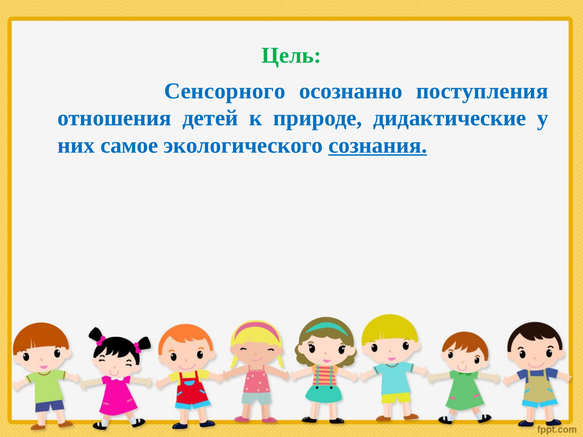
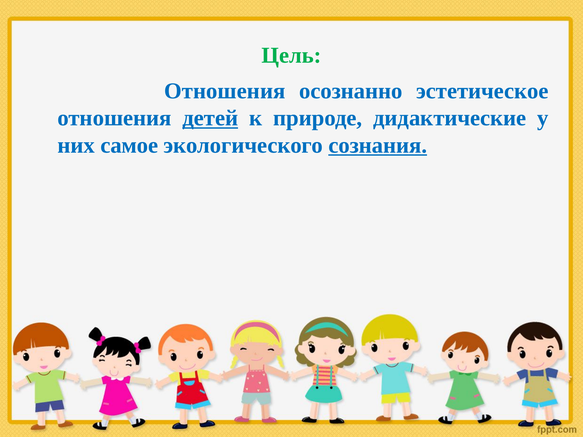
Сенсорного: Сенсорного -> Отношения (225, 91)
поступления: поступления -> эстетическое (482, 91)
детей underline: none -> present (210, 118)
